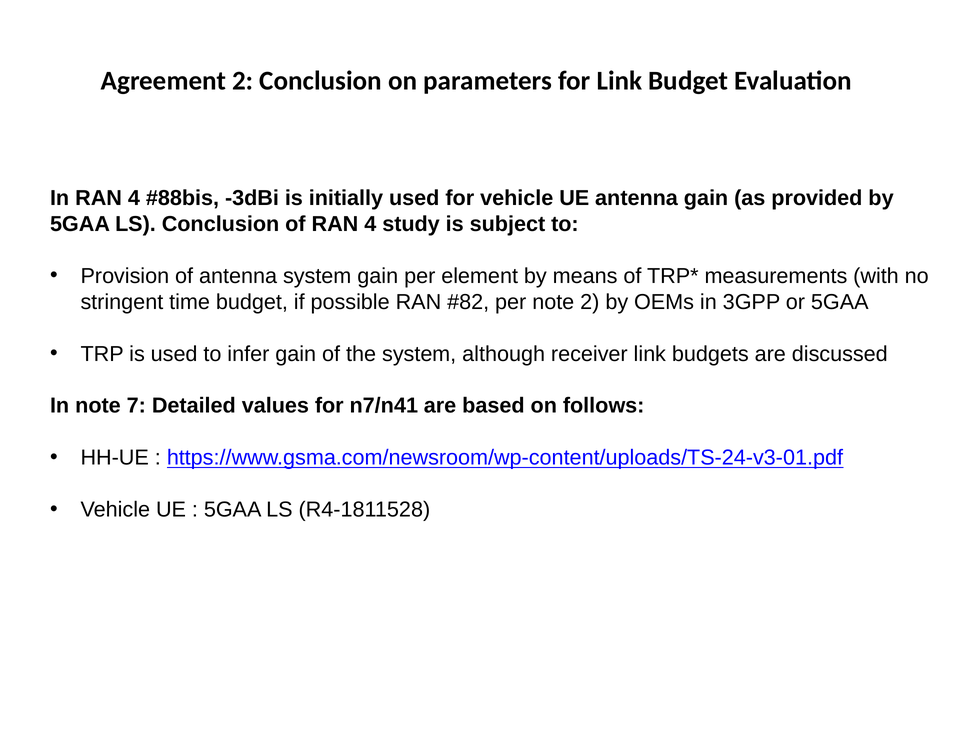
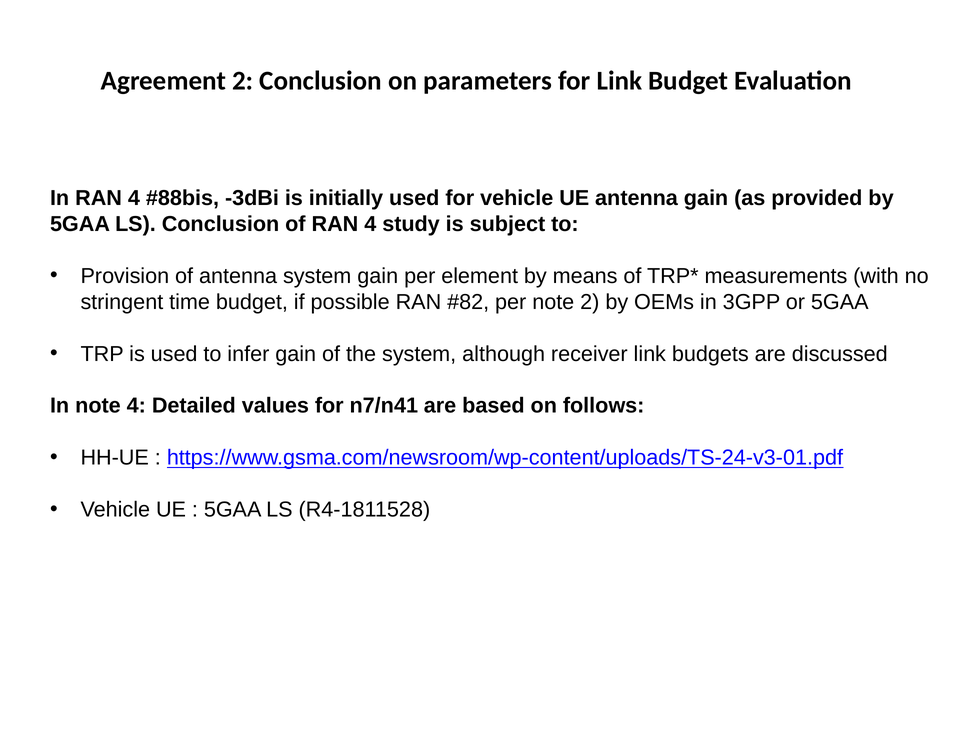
note 7: 7 -> 4 (136, 406)
